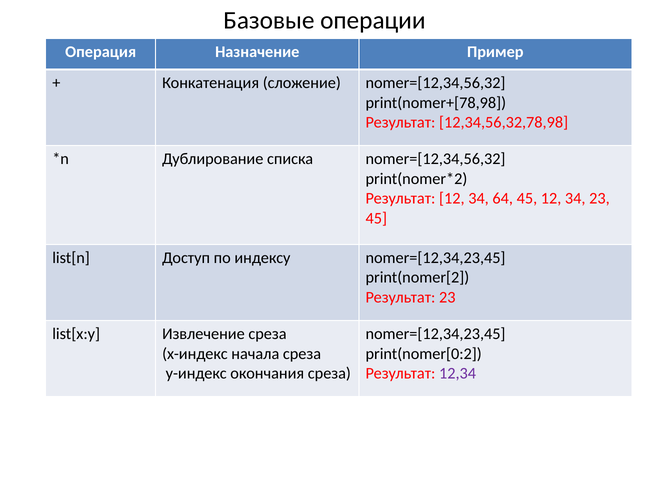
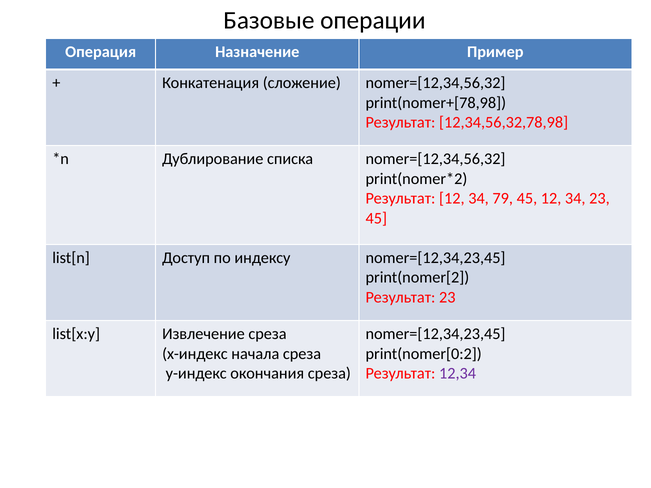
64: 64 -> 79 (503, 199)
